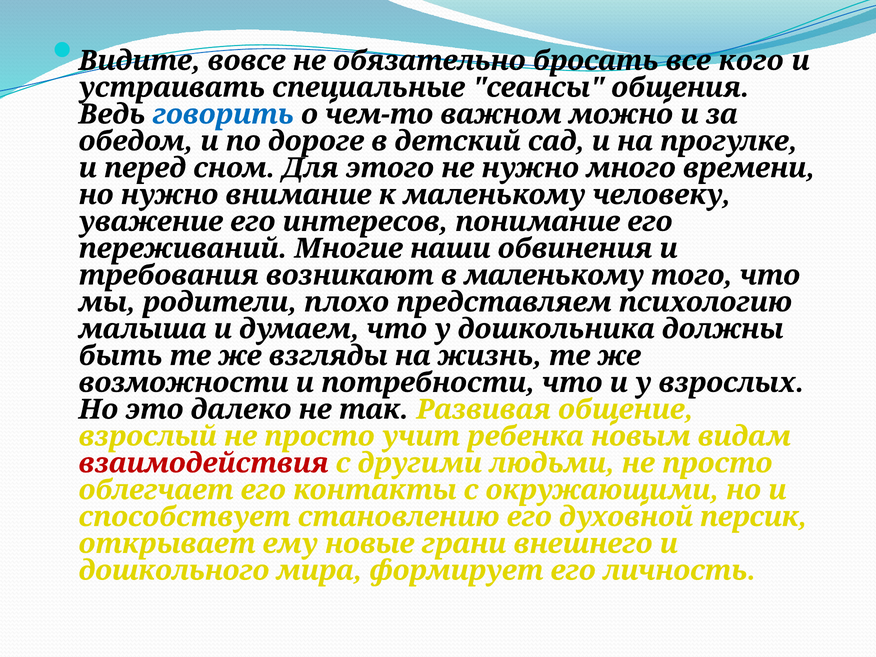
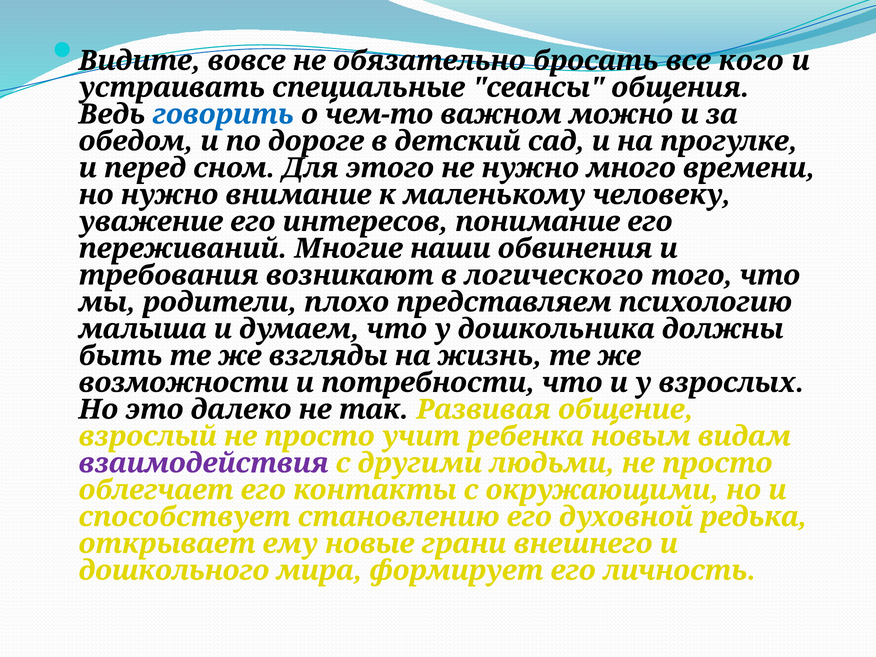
в маленькому: маленькому -> логического (554, 275)
взаимодействия colour: red -> purple (204, 463)
персик: персик -> редька (754, 517)
